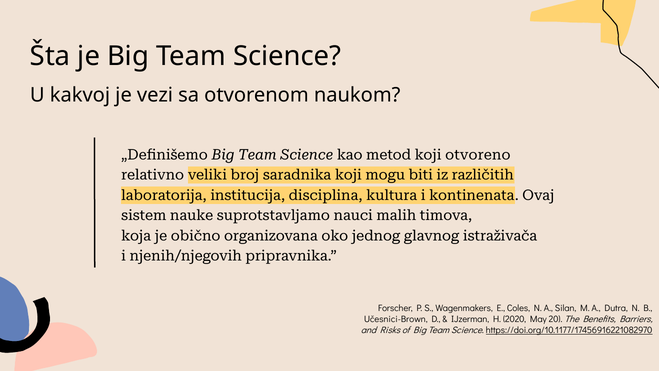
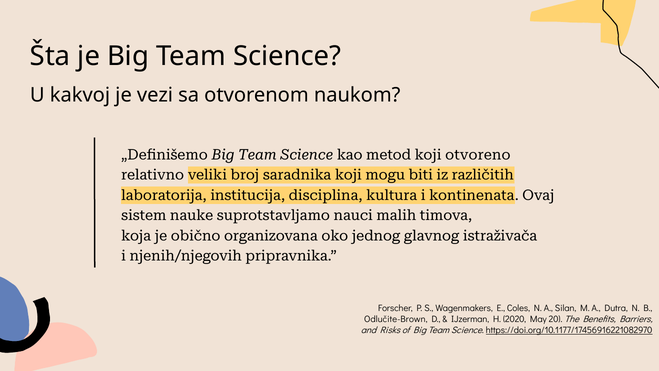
Učesnici-Brown: Učesnici-Brown -> Odlučite-Brown (396, 319)
